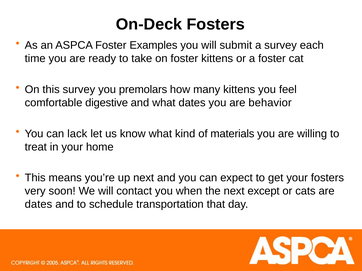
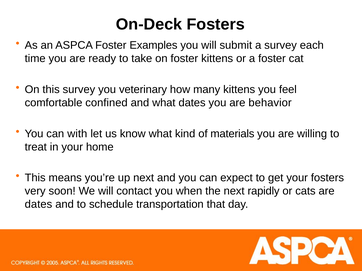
premolars: premolars -> veterinary (143, 90)
digestive: digestive -> confined (107, 103)
lack: lack -> with (77, 134)
except: except -> rapidly (264, 191)
